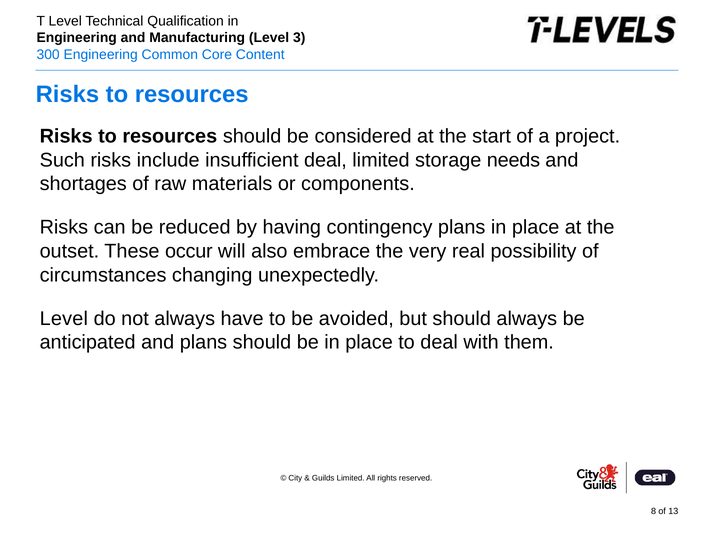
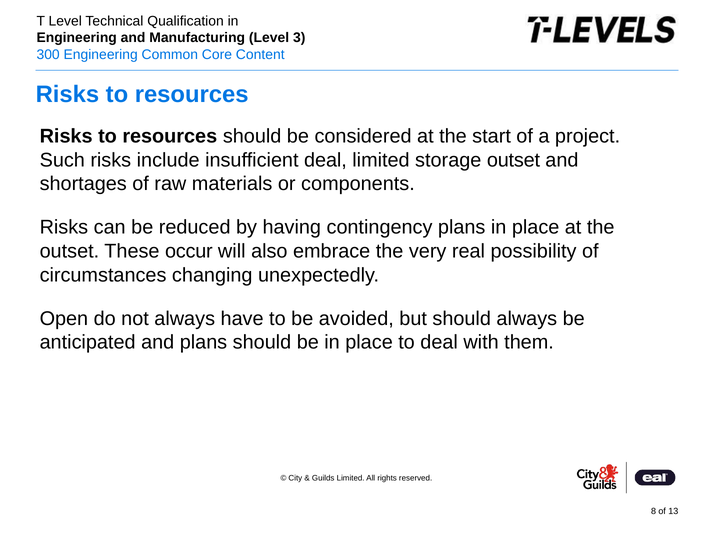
storage needs: needs -> outset (513, 160)
Level: Level -> Open (64, 319)
